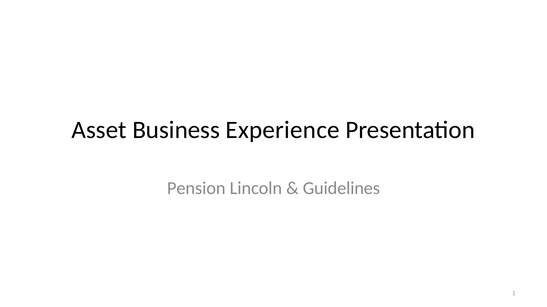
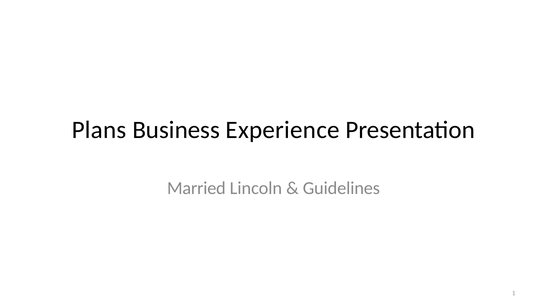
Asset: Asset -> Plans (99, 130)
Pension: Pension -> Married (196, 189)
